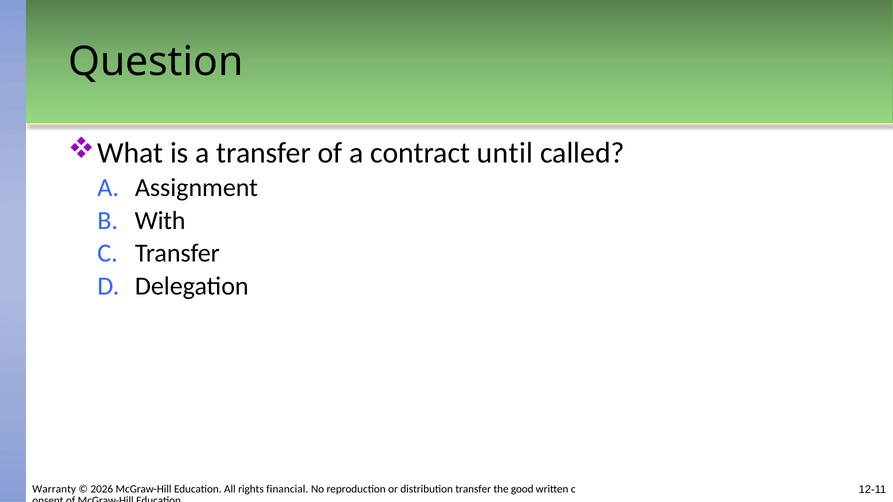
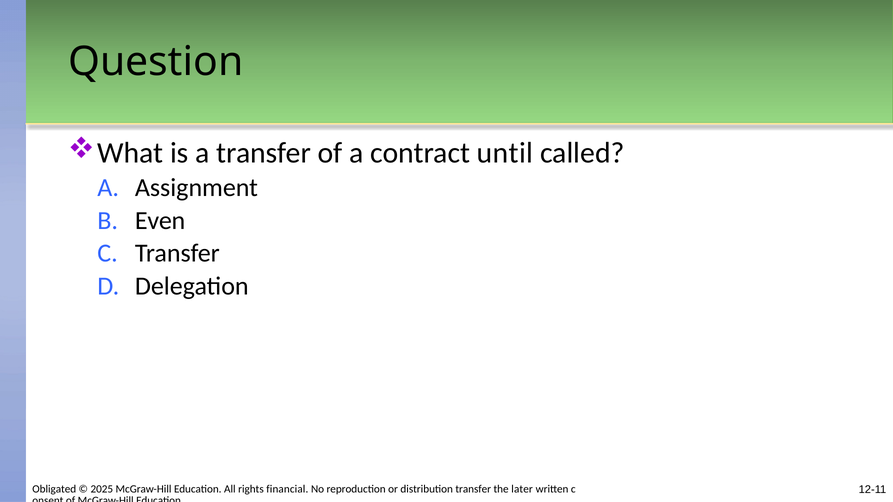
With: With -> Even (160, 221)
Warranty: Warranty -> Obligated (54, 490)
2026: 2026 -> 2025 (102, 490)
good: good -> later (522, 490)
